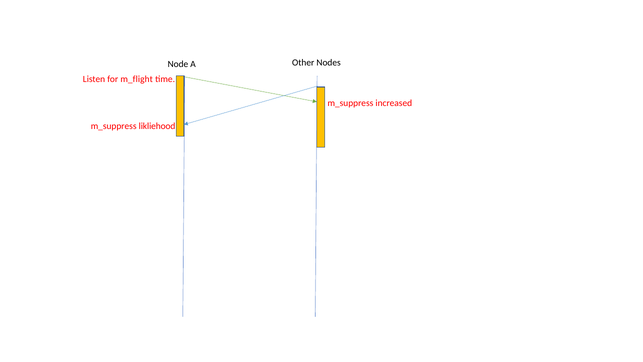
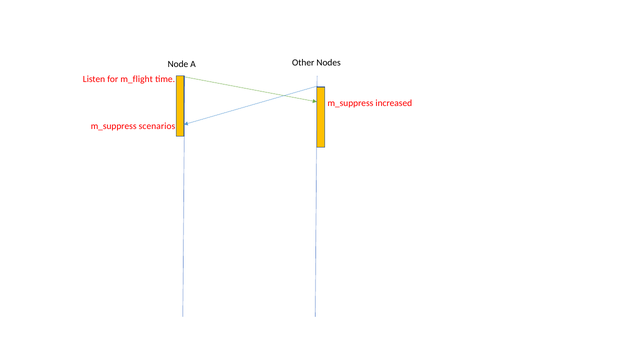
likliehood: likliehood -> scenarios (157, 126)
